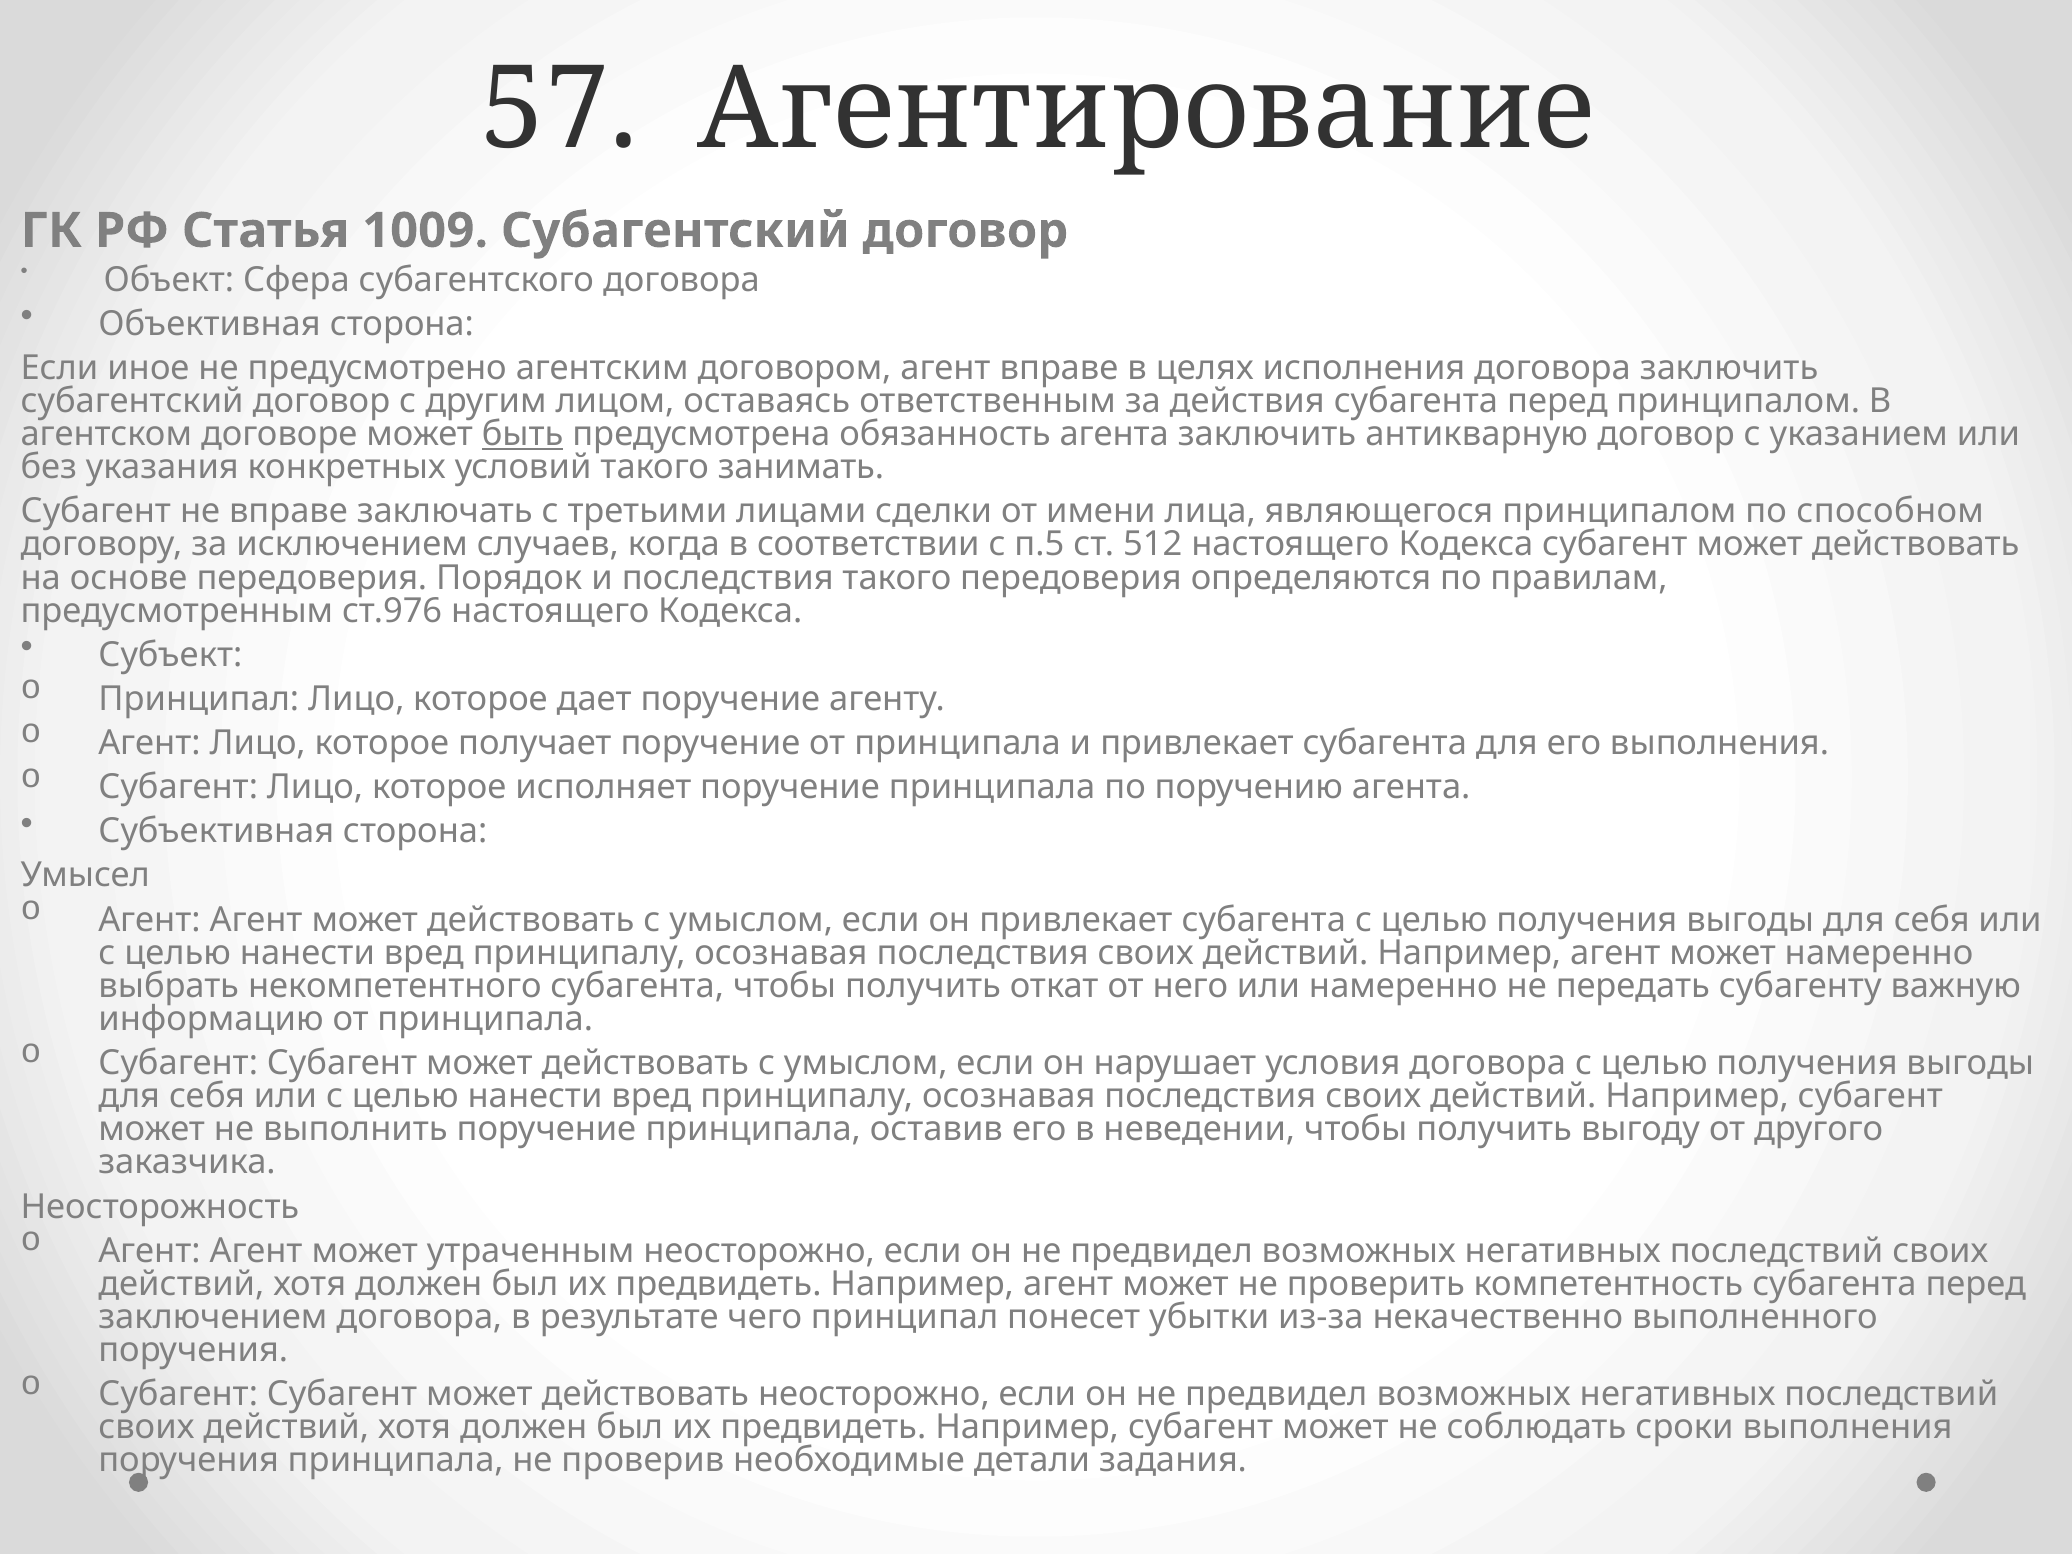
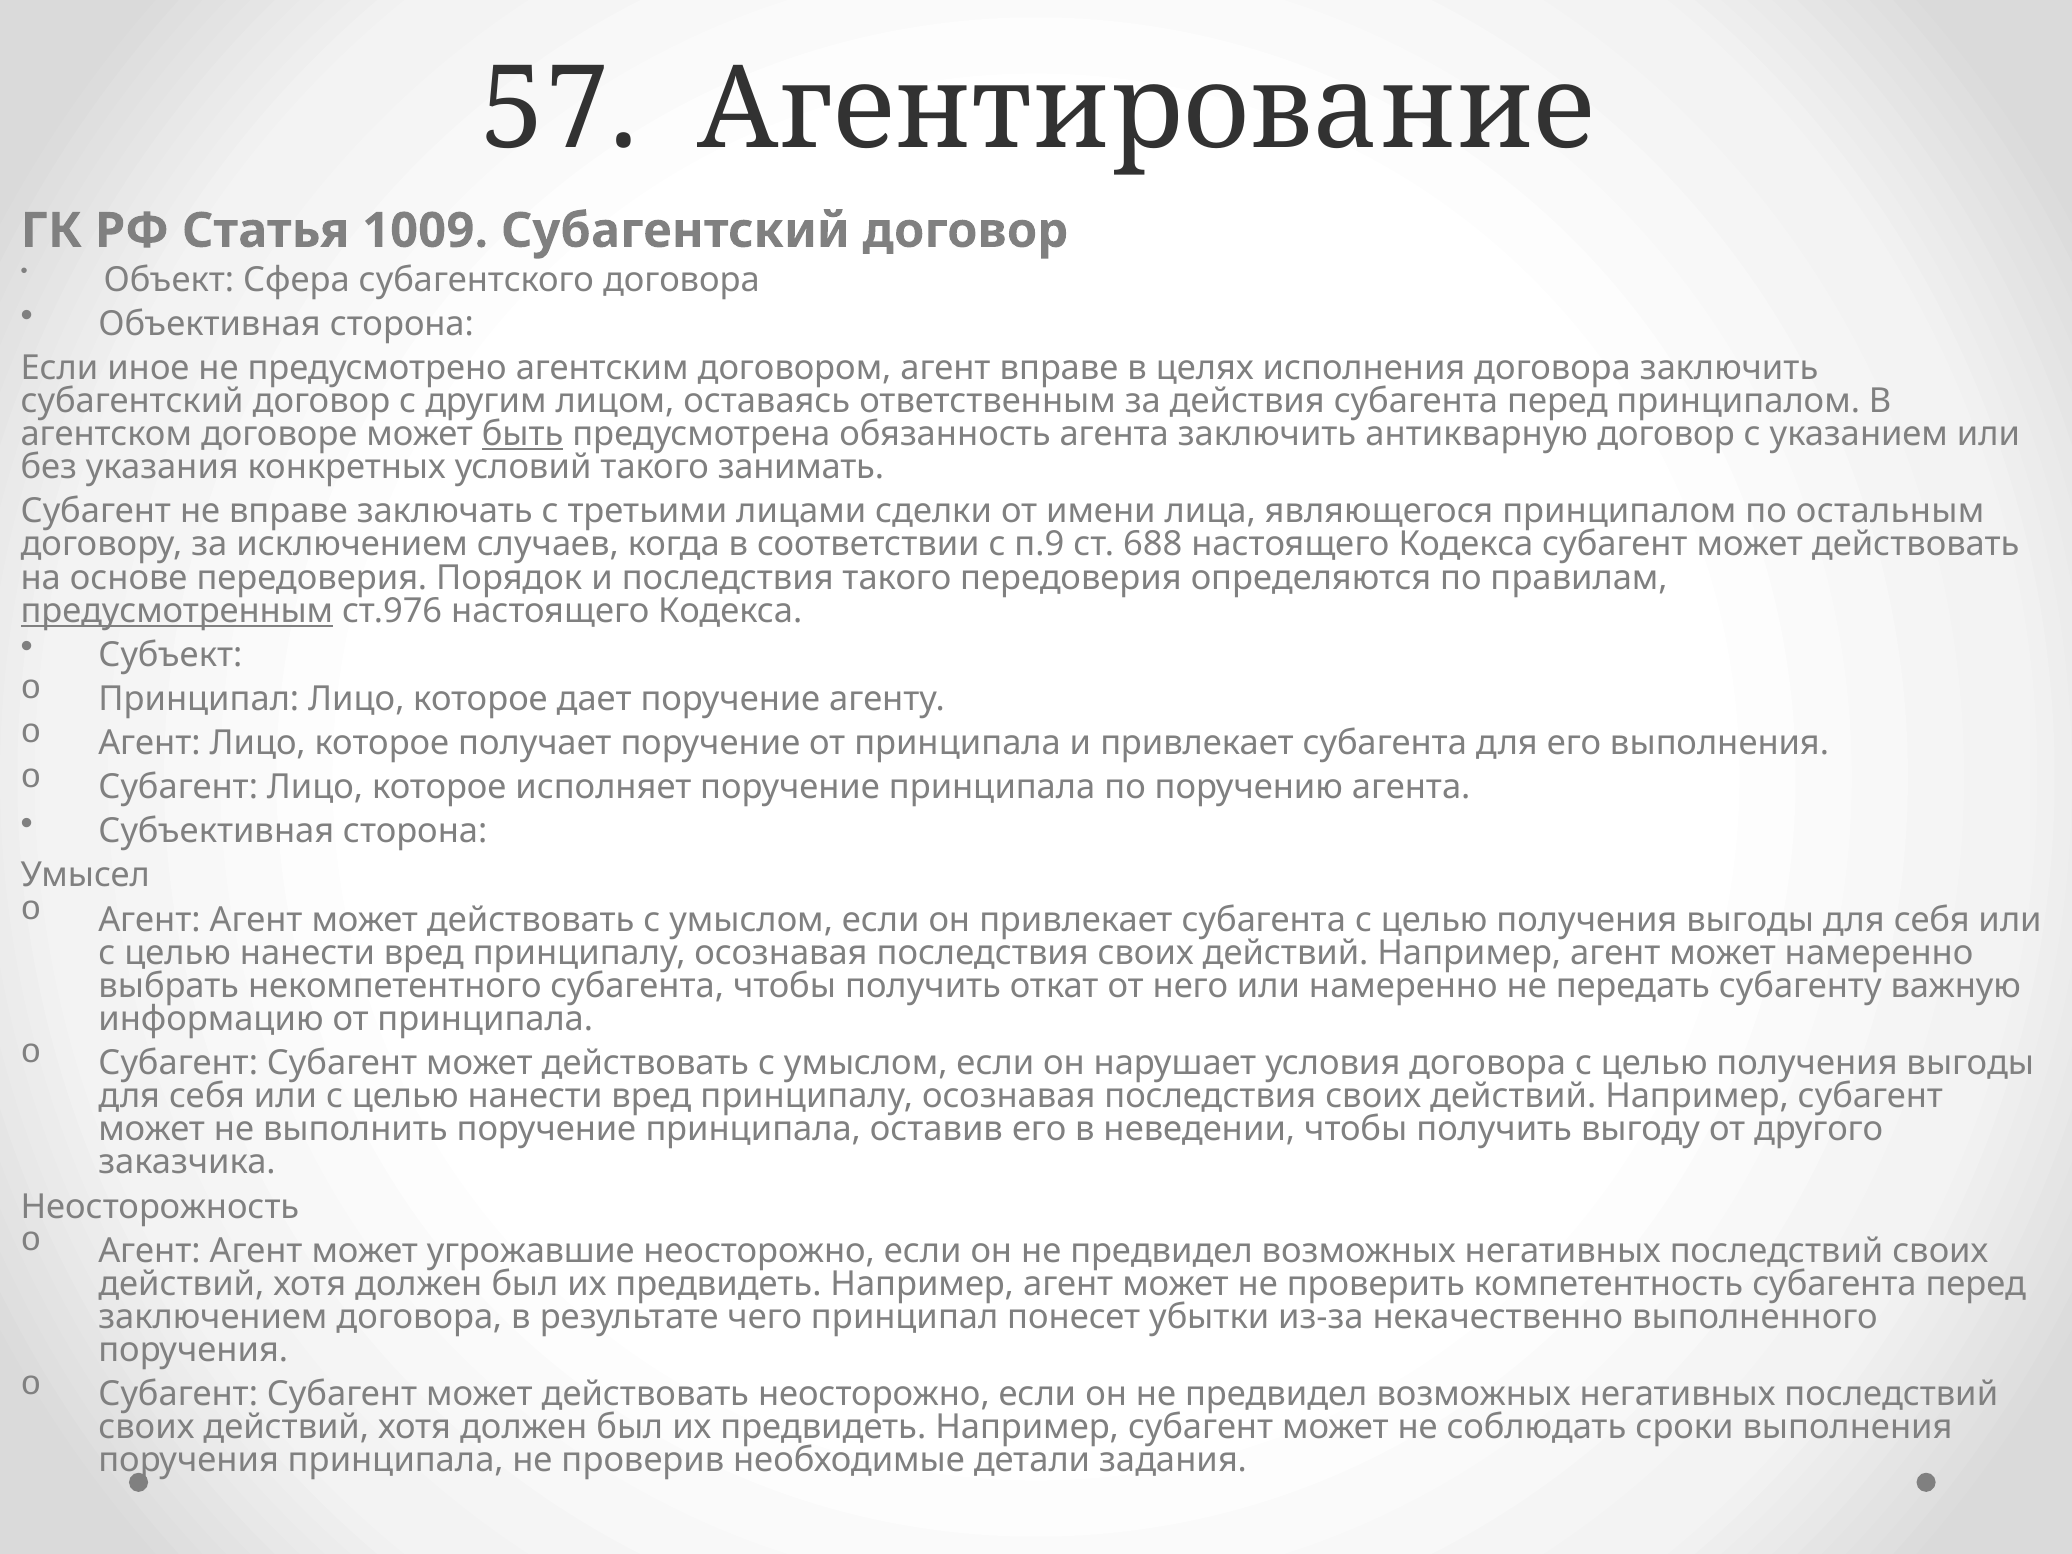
способном: способном -> остальным (1890, 511)
п.5: п.5 -> п.9 (1039, 545)
512: 512 -> 688 (1153, 545)
предусмотренным underline: none -> present (177, 611)
утраченным: утраченным -> угрожавшие (531, 1251)
